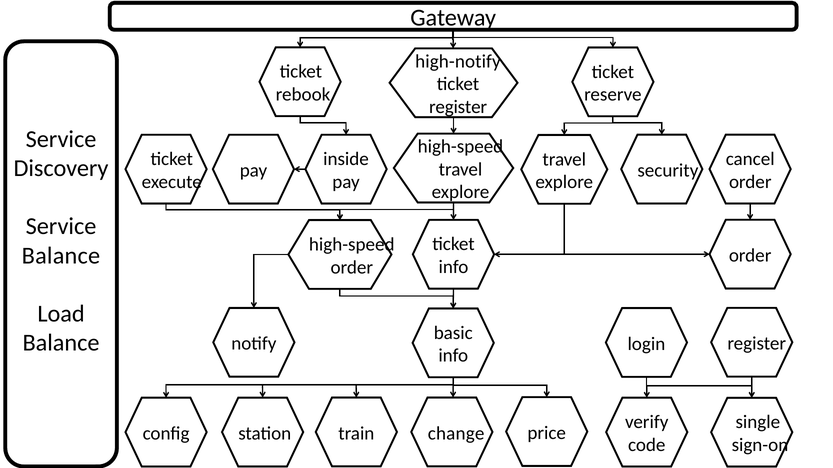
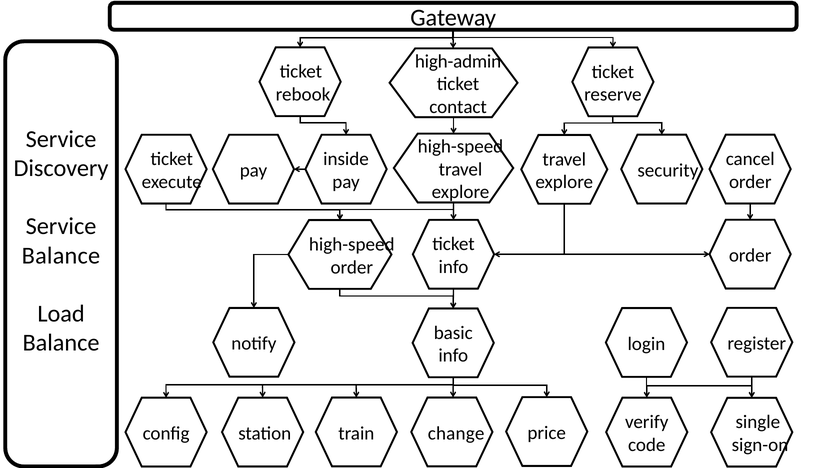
high-notify: high-notify -> high-admin (458, 61)
register: register -> contact (458, 107)
